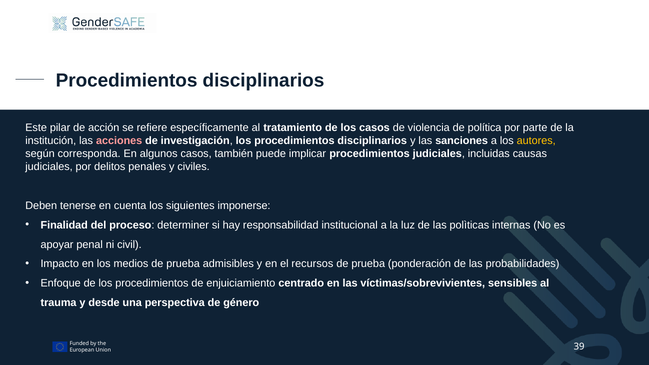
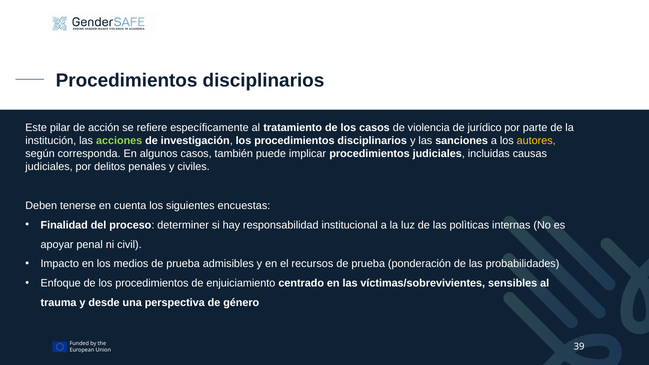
política: política -> jurídico (485, 128)
acciones colour: pink -> light green (119, 141)
imponerse: imponerse -> encuestas (244, 206)
